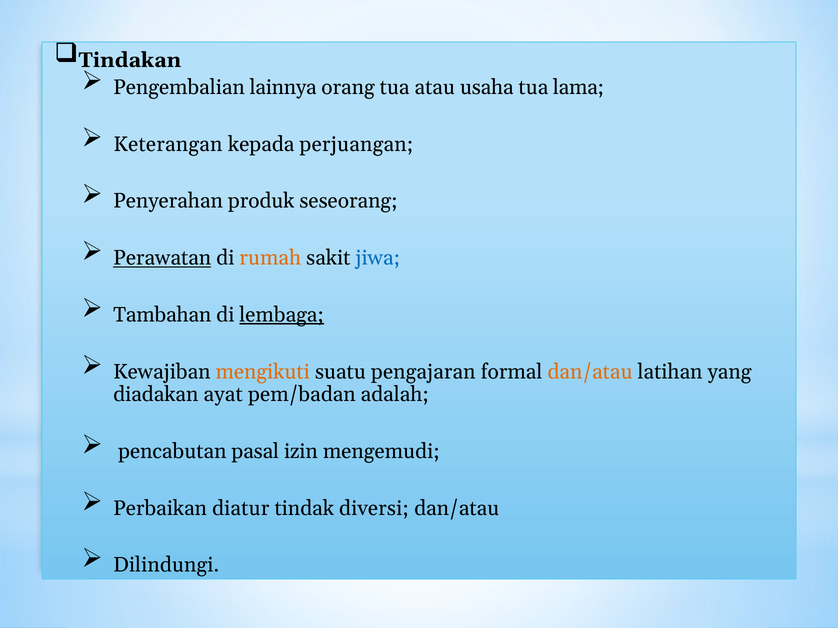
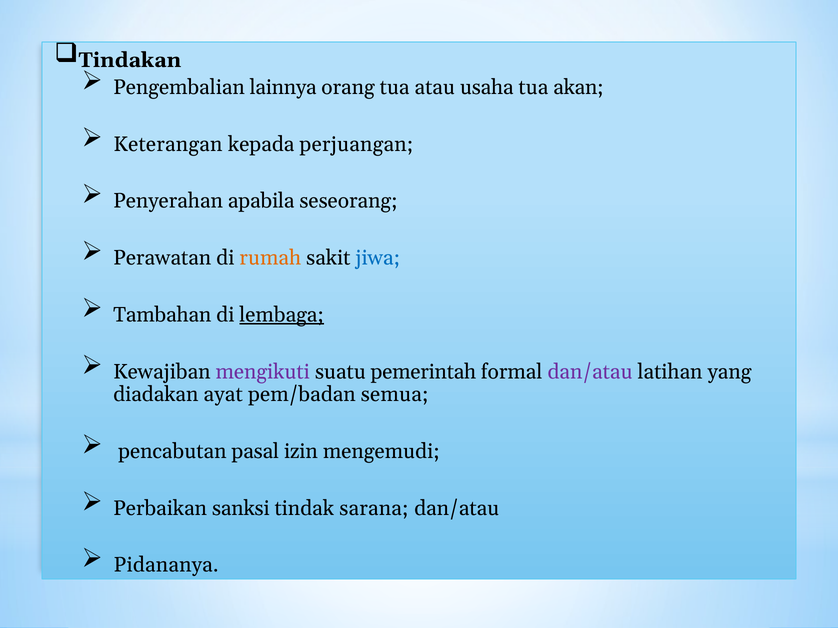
lama: lama -> akan (579, 87)
produk: produk -> apabila (261, 201)
Perawatan underline: present -> none (162, 258)
mengikuti colour: orange -> purple (263, 372)
pengajaran: pengajaran -> pemerintah (423, 372)
dan/atau colour: orange -> purple (590, 372)
adalah: adalah -> semua (395, 395)
diatur: diatur -> sanksi (241, 509)
diversi: diversi -> sarana (374, 509)
Dilindungi: Dilindungi -> Pidananya (166, 566)
